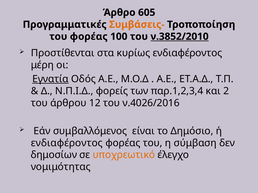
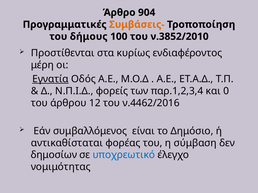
605: 605 -> 904 (147, 13)
του φορέας: φορέας -> δήμους (89, 37)
ν.3852/2010 underline: present -> none (180, 37)
2: 2 -> 0 (226, 91)
ν.4026/2016: ν.4026/2016 -> ν.4462/2016 (151, 103)
ενδιαφέροντος: ενδιαφέροντος -> αντικαθίσταται (67, 143)
υποχρεωτικό colour: orange -> blue (124, 155)
